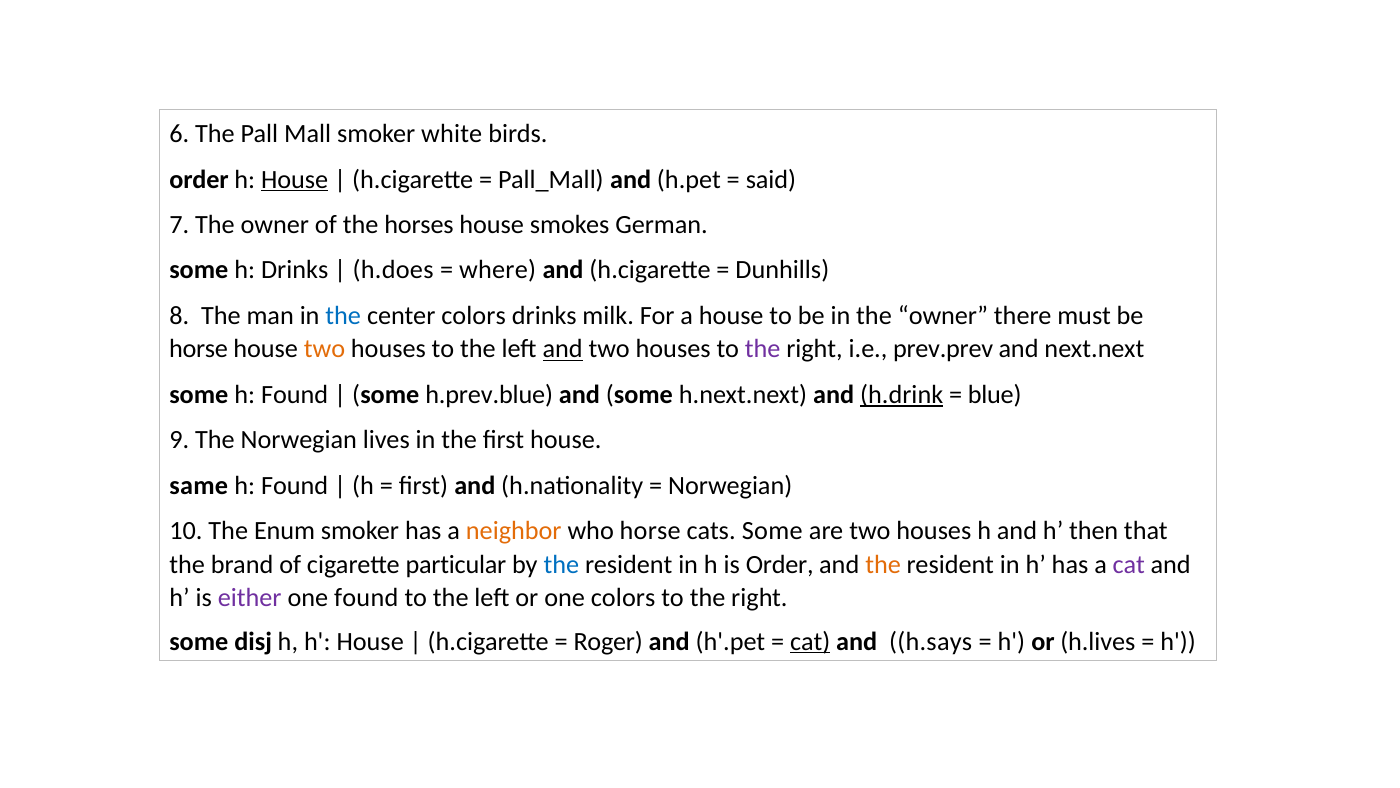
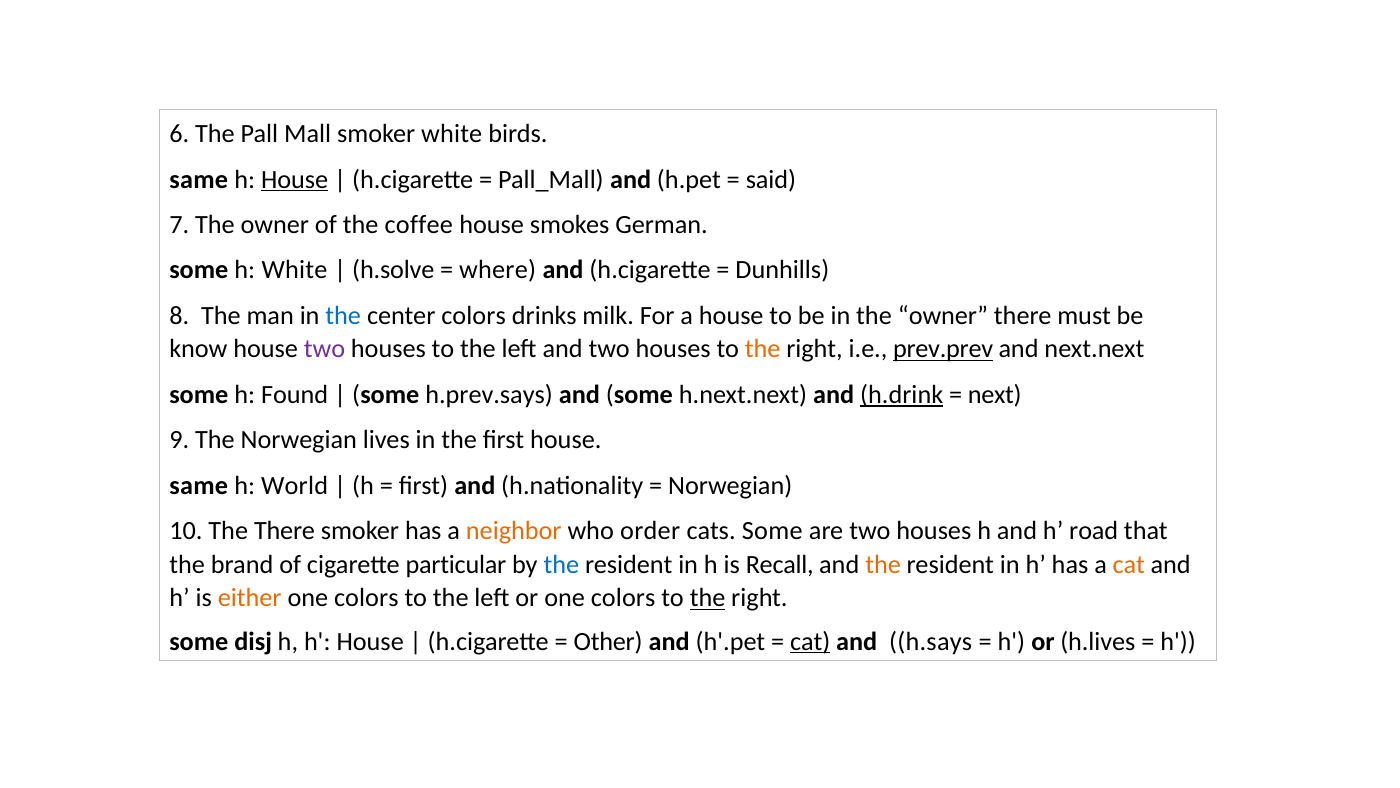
order: order -> same (199, 179)
horses: horses -> coffee (419, 225)
h Drinks: Drinks -> White (295, 270)
h.does: h.does -> h.solve (393, 270)
horse: horse -> know (198, 349)
two colour: orange -> purple (325, 349)
and underline: present -> none (563, 349)
the colour: purple -> orange (763, 349)
prev.prev underline: none -> present (943, 349)
h.prev.blue: h.prev.blue -> h.prev.says (489, 394)
blue: blue -> next (995, 394)
Found: Found -> World (295, 485)
The Enum: Enum -> There (285, 530)
who horse: horse -> order (650, 530)
then: then -> road (1094, 530)
is Order: Order -> Recall (780, 564)
cat colour: purple -> orange (1129, 564)
either colour: purple -> orange (250, 598)
found: found -> colors (366, 598)
the underline: none -> present (708, 598)
Roger: Roger -> Other (608, 641)
